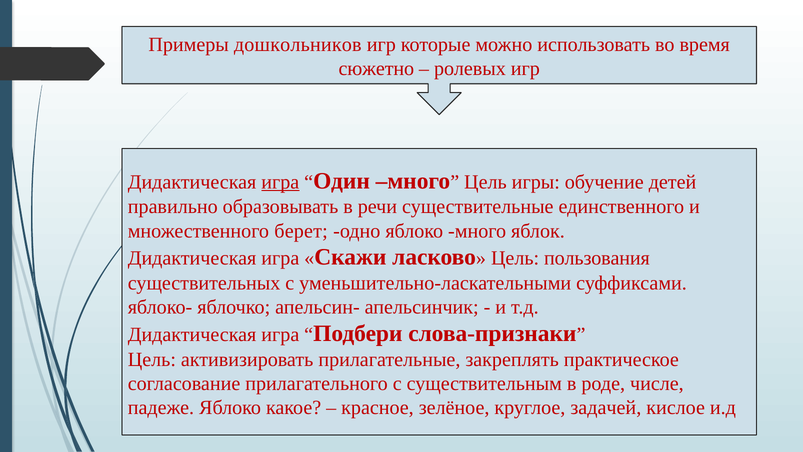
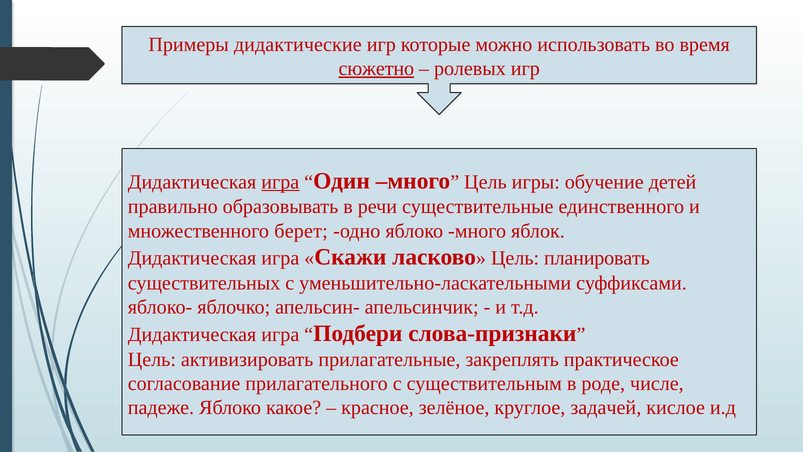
дошкольников: дошкольников -> дидактические (298, 44)
сюжетно underline: none -> present (376, 69)
пользования: пользования -> планировать (597, 258)
